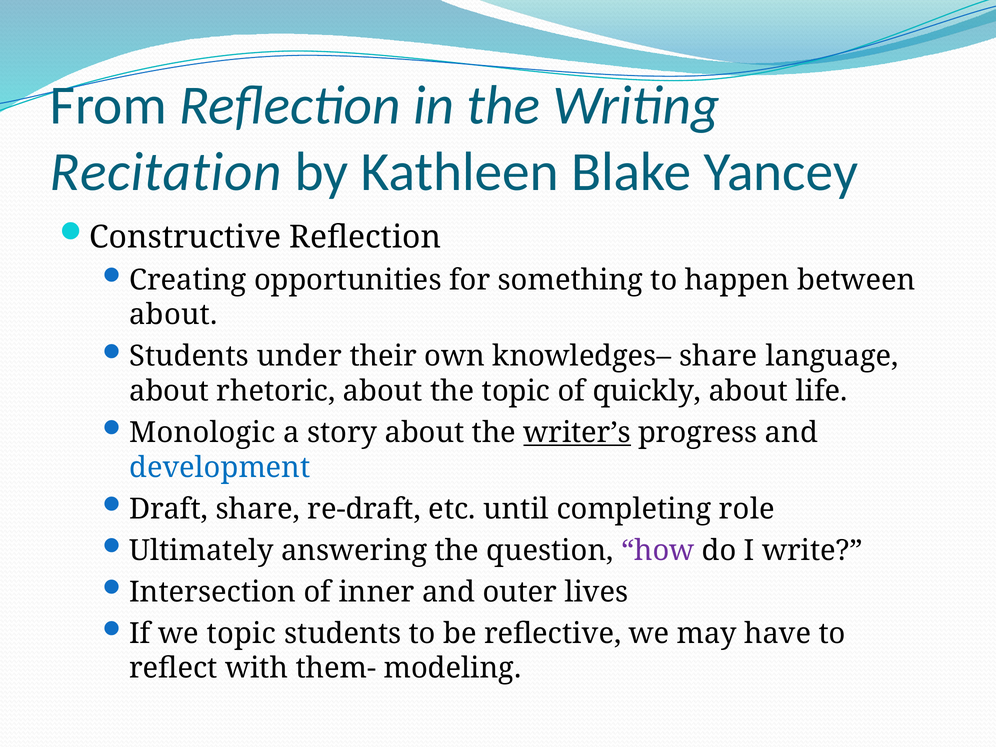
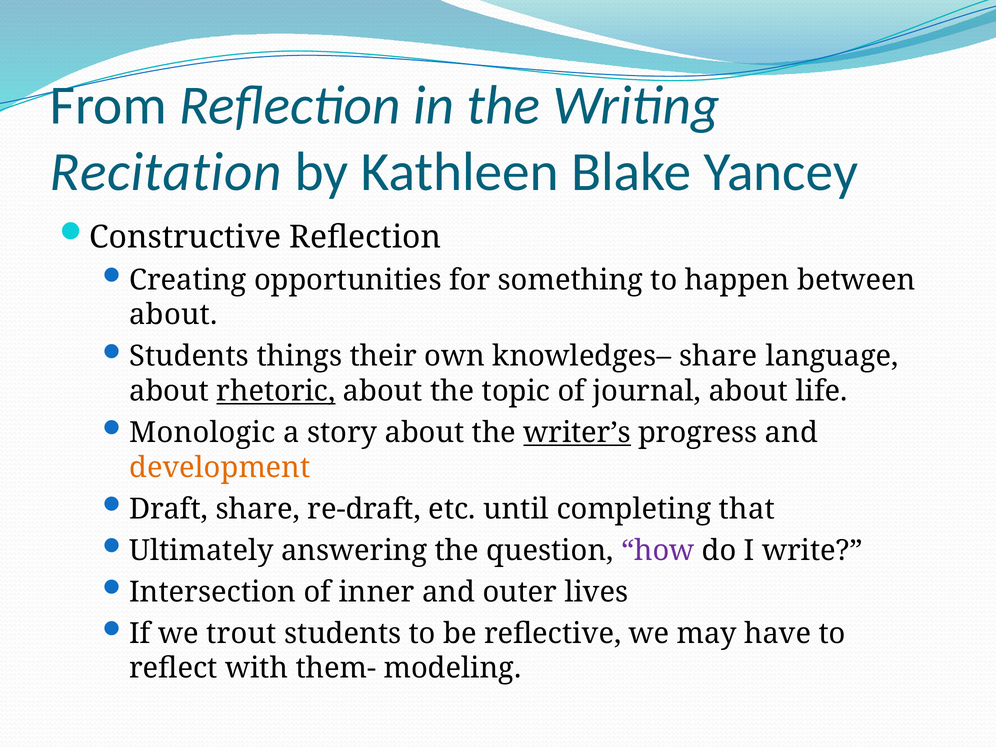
under: under -> things (299, 356)
rhetoric underline: none -> present (276, 391)
quickly: quickly -> journal (647, 391)
development colour: blue -> orange (220, 468)
role: role -> that (747, 509)
we topic: topic -> trout (241, 633)
